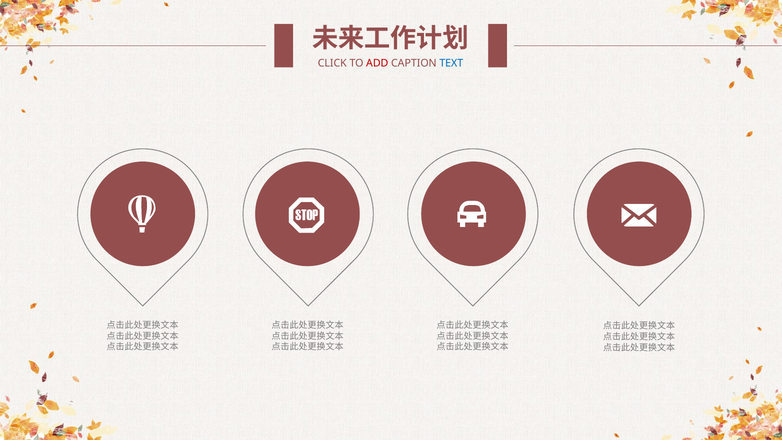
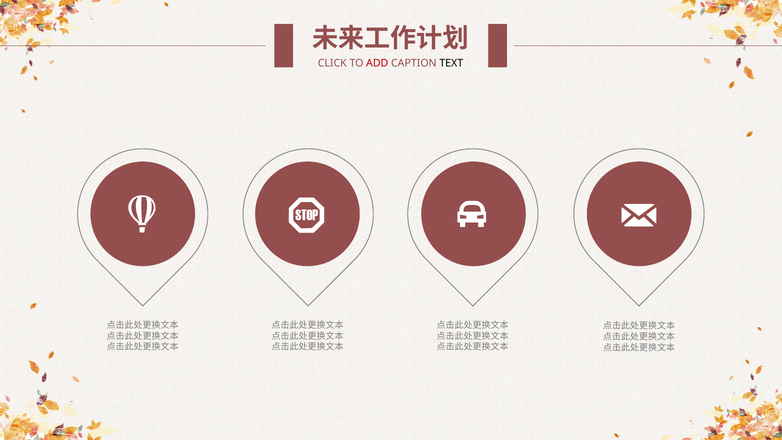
TEXT colour: blue -> black (451, 63)
